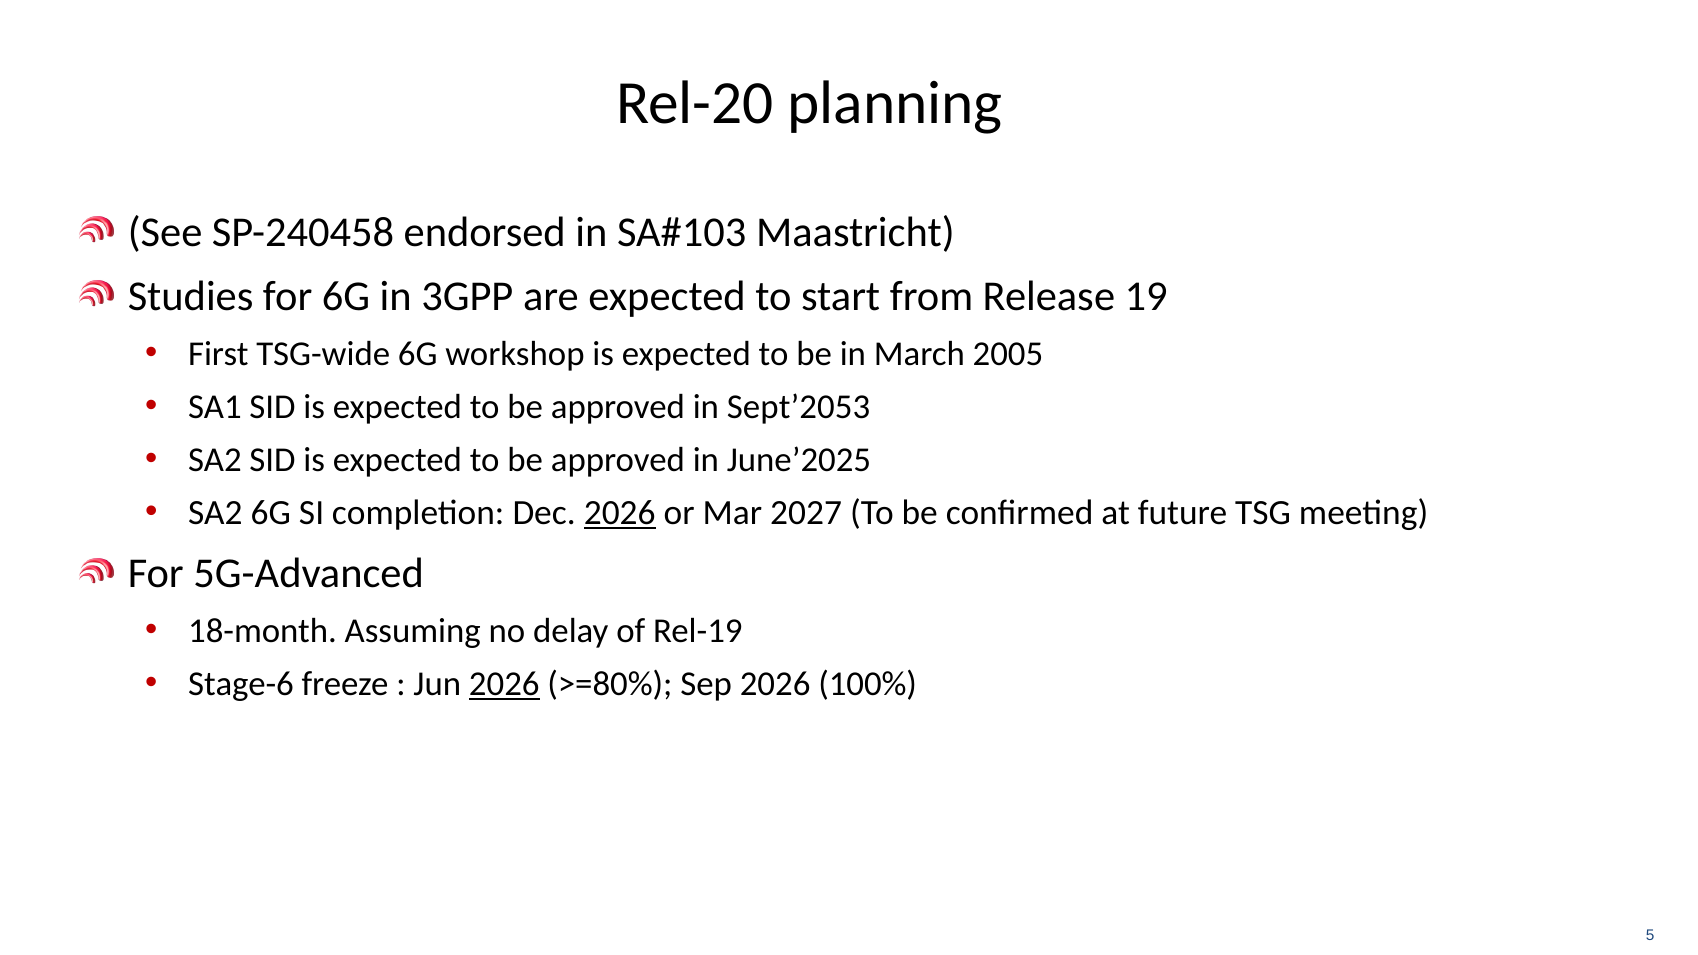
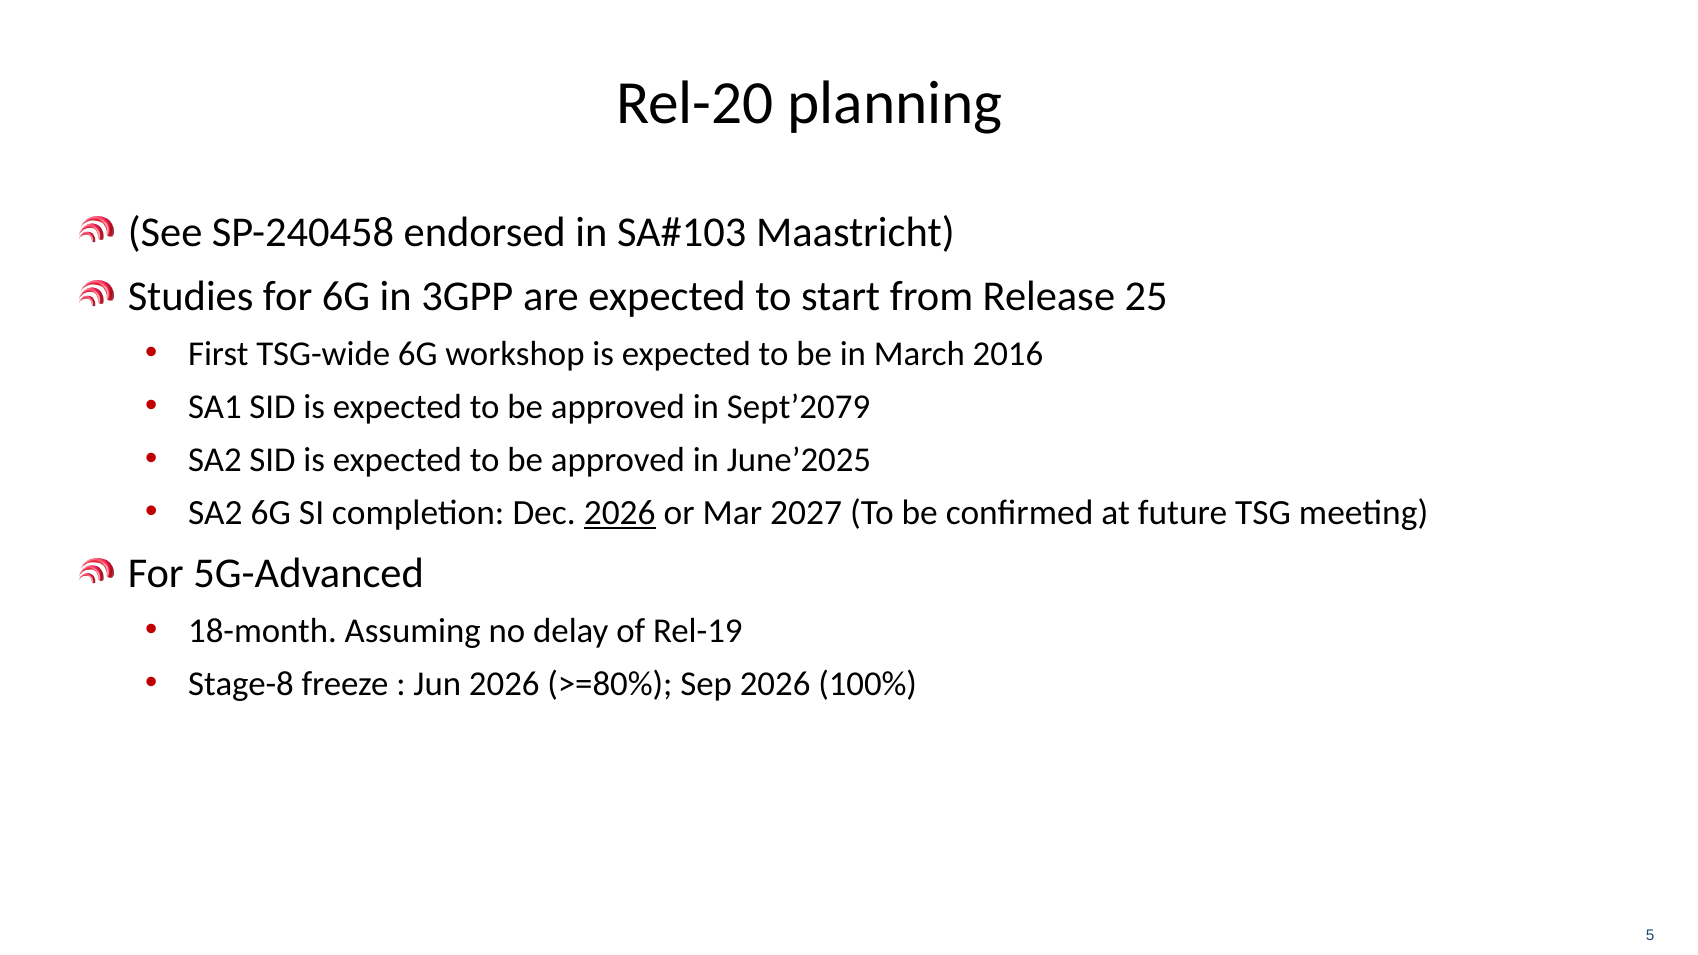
19: 19 -> 25 (1146, 297)
2005: 2005 -> 2016 (1008, 354)
Sept’2053: Sept’2053 -> Sept’2079 (799, 407)
Stage-6: Stage-6 -> Stage-8 (241, 684)
2026 underline: present -> none (504, 684)
